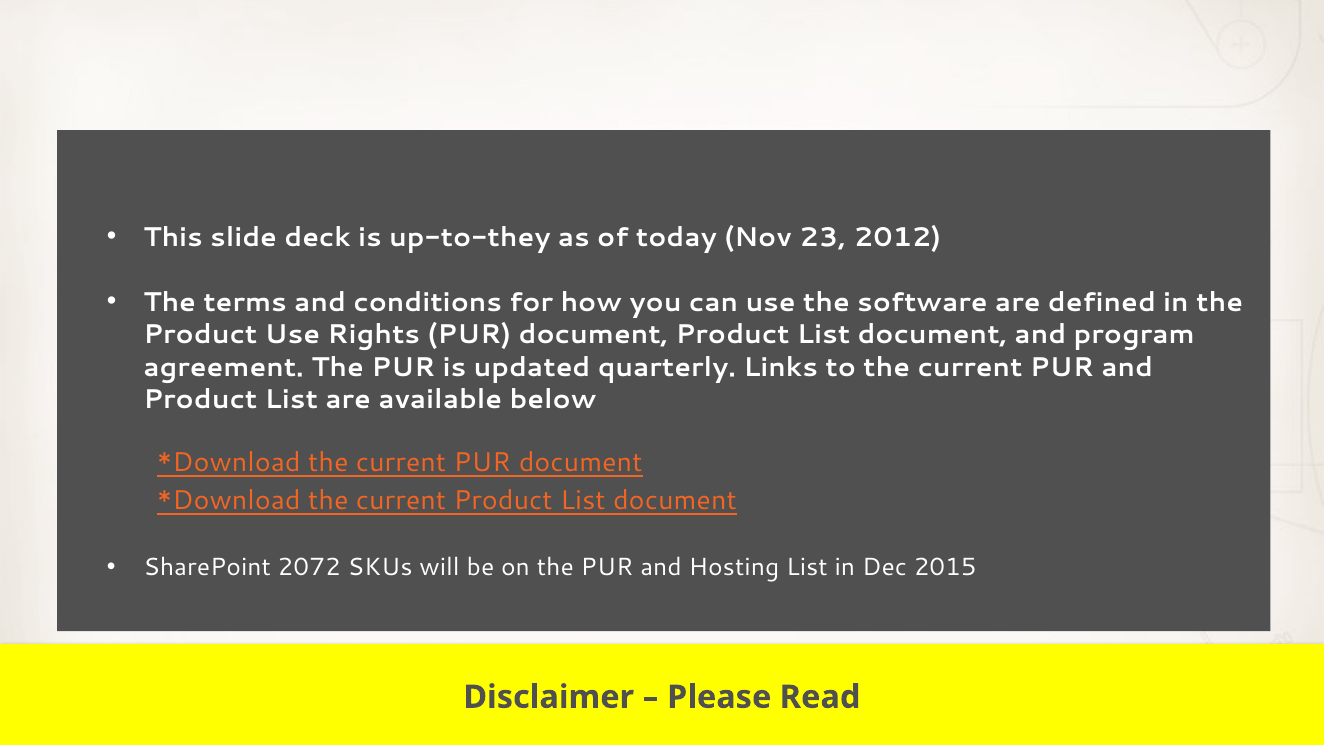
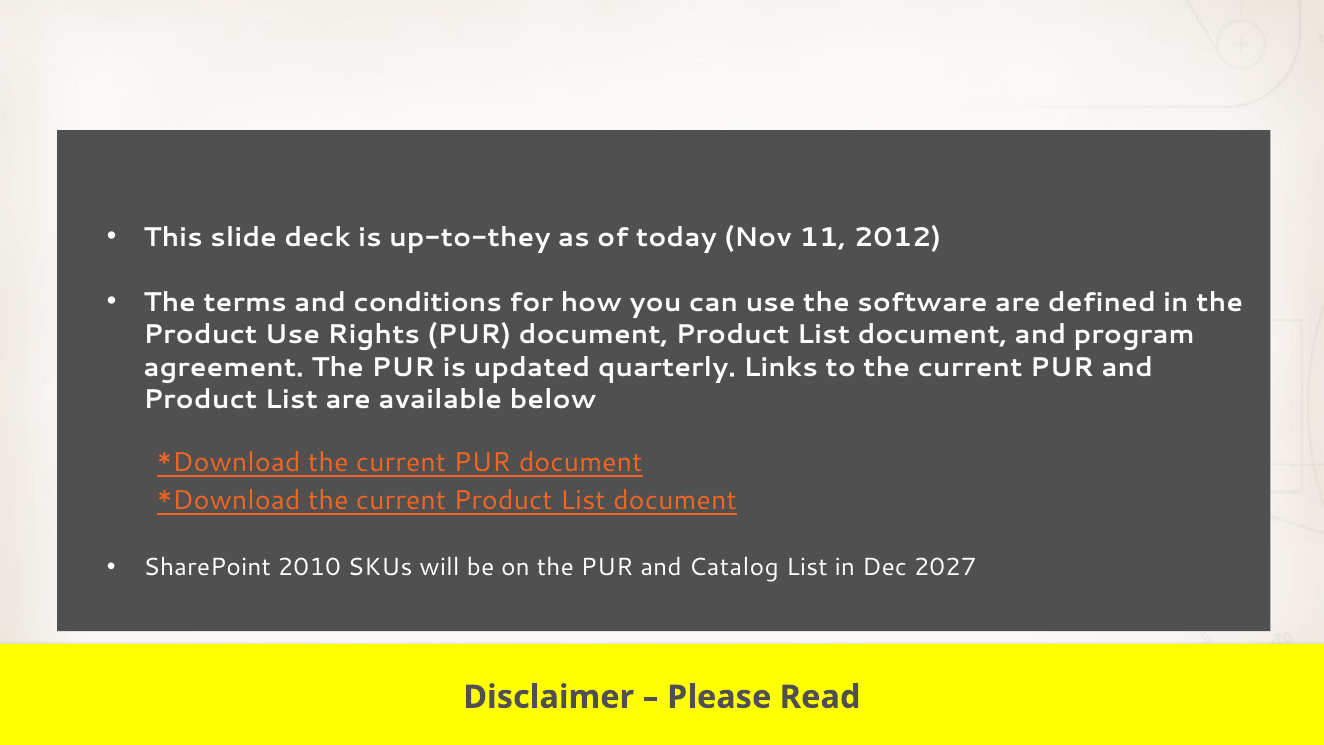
23: 23 -> 11 (823, 237)
2072: 2072 -> 2010 (309, 567)
Hosting: Hosting -> Catalog (734, 567)
2015: 2015 -> 2027 (945, 567)
